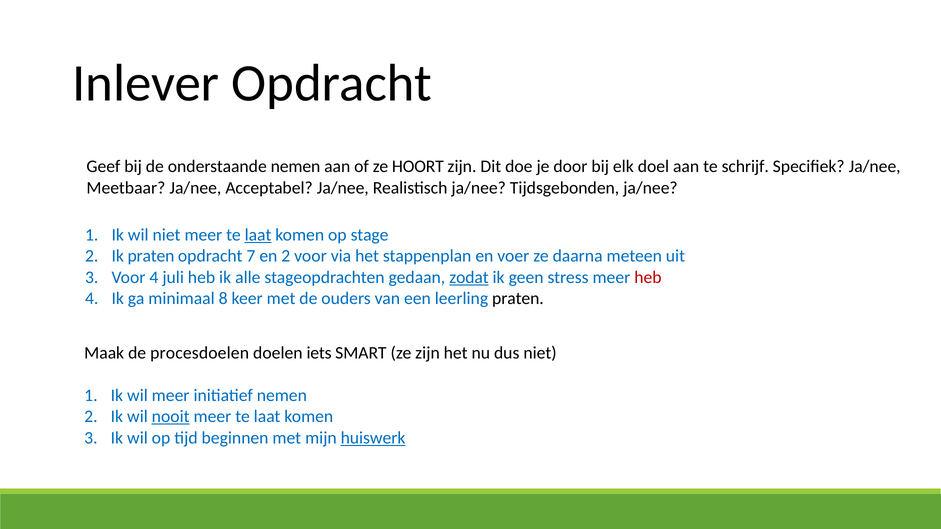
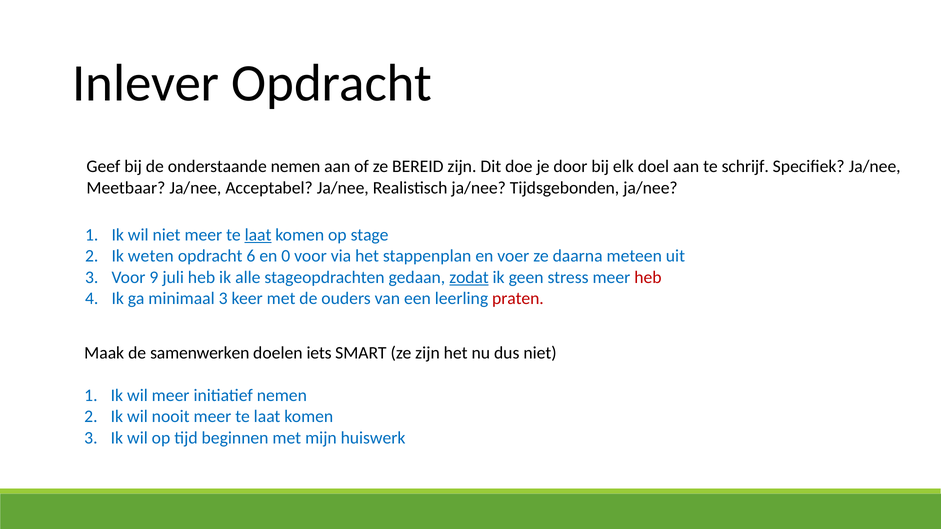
HOORT: HOORT -> BEREID (418, 167)
Ik praten: praten -> weten (151, 256)
7: 7 -> 6 (251, 256)
en 2: 2 -> 0 (286, 256)
Voor 4: 4 -> 9 (154, 277)
minimaal 8: 8 -> 3 (223, 299)
praten colour: black -> red (518, 299)
procesdoelen: procesdoelen -> samenwerken (200, 353)
nooit underline: present -> none (171, 417)
huiswerk underline: present -> none (373, 438)
